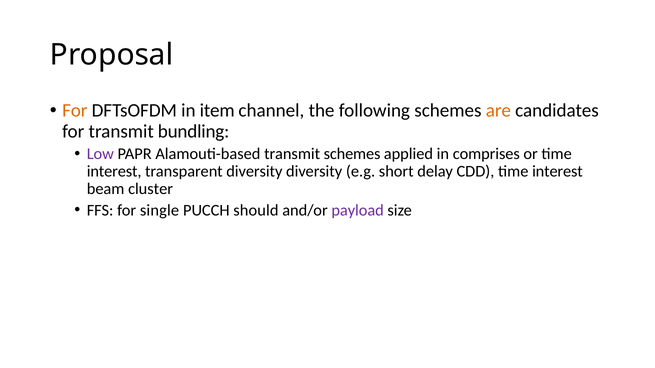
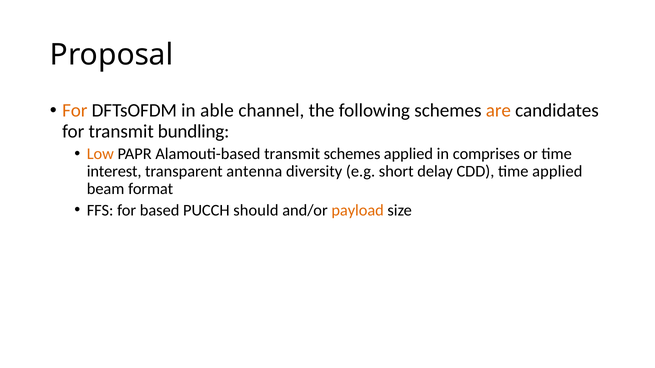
item: item -> able (217, 111)
Low colour: purple -> orange (100, 154)
transparent diversity: diversity -> antenna (254, 172)
CDD time interest: interest -> applied (557, 172)
cluster: cluster -> format (151, 189)
single: single -> based (160, 210)
payload colour: purple -> orange (358, 210)
